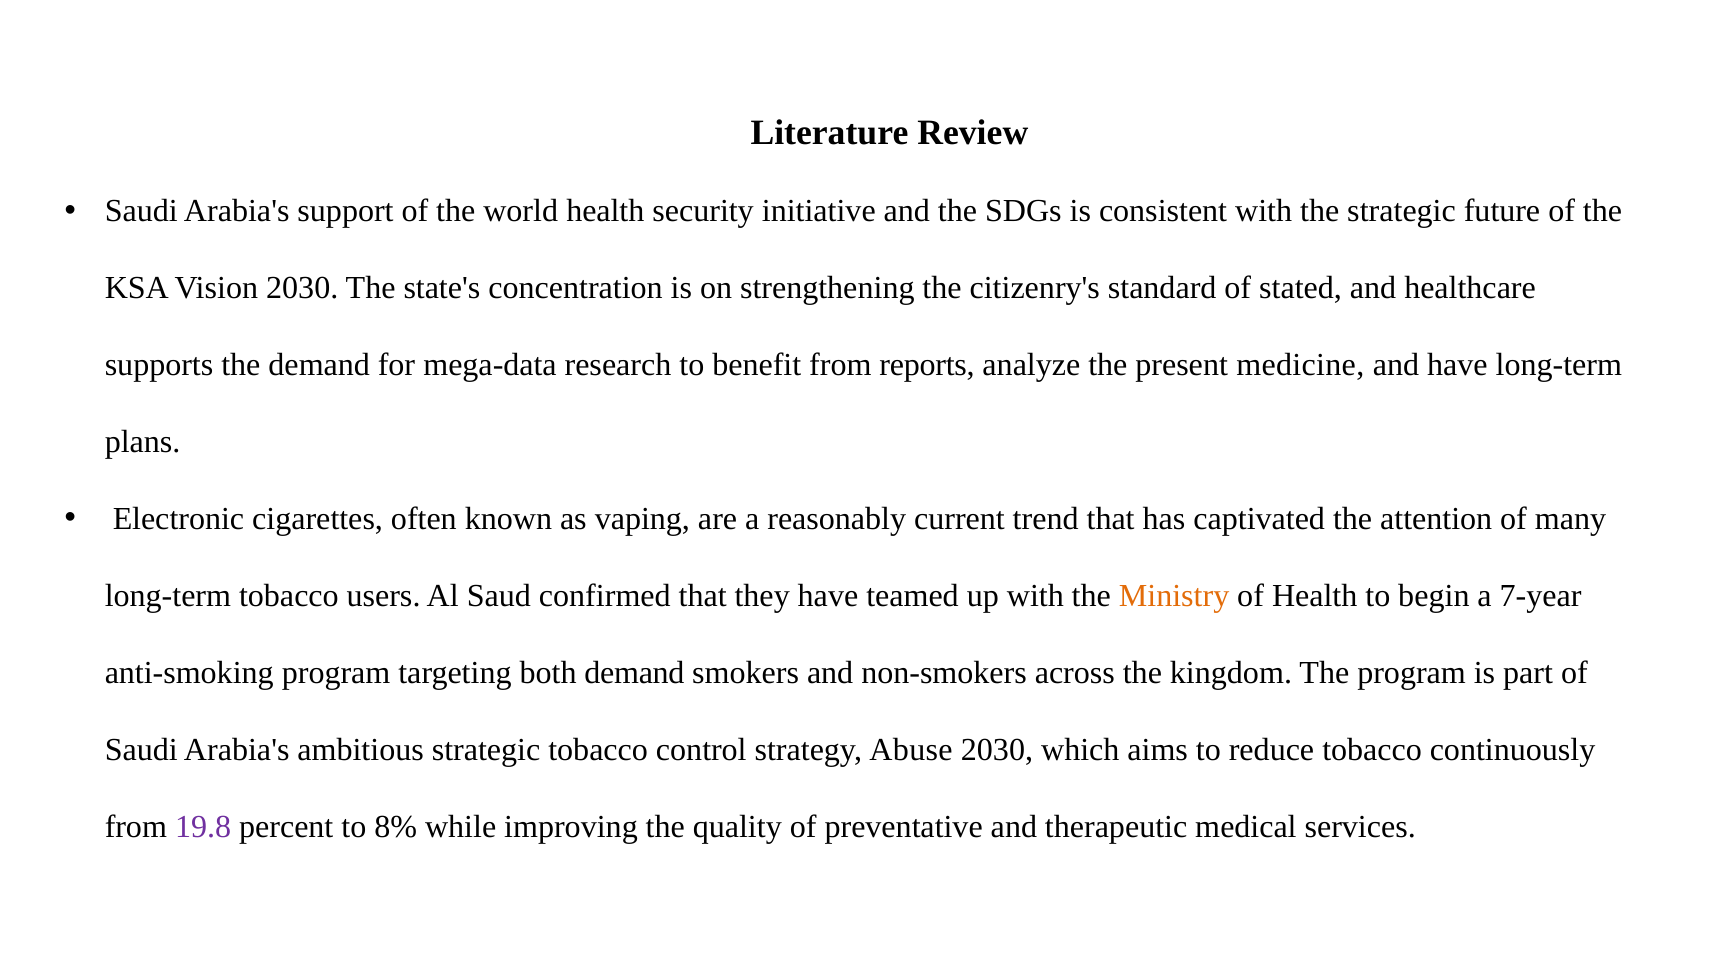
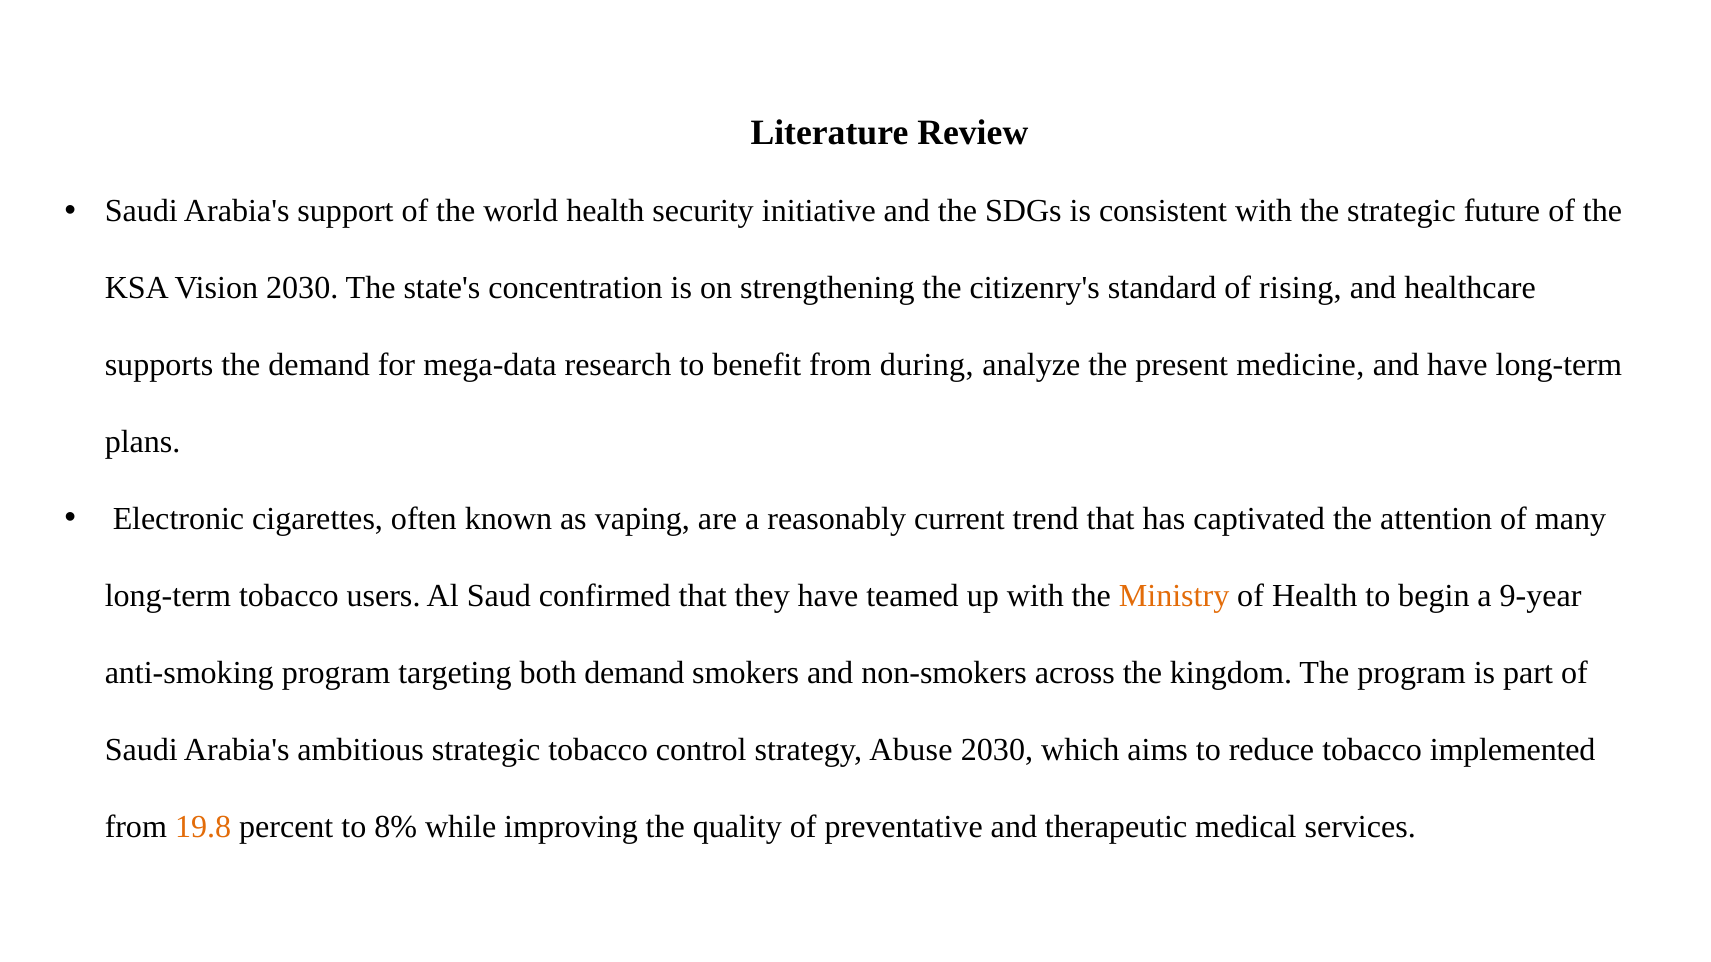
stated: stated -> rising (1300, 288)
reports: reports -> during (927, 365)
7-year: 7-year -> 9-year (1541, 596)
continuously: continuously -> implemented (1513, 750)
19.8 colour: purple -> orange (203, 827)
